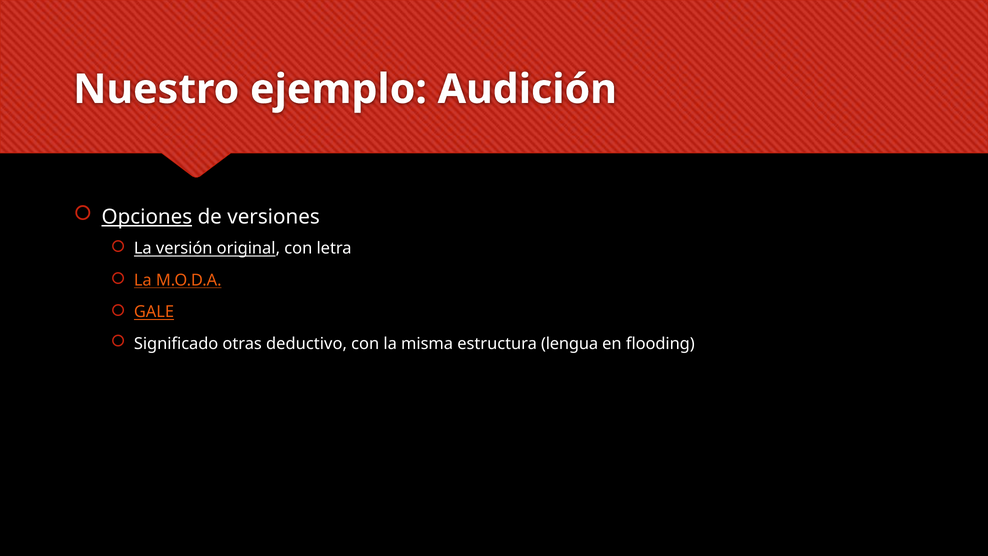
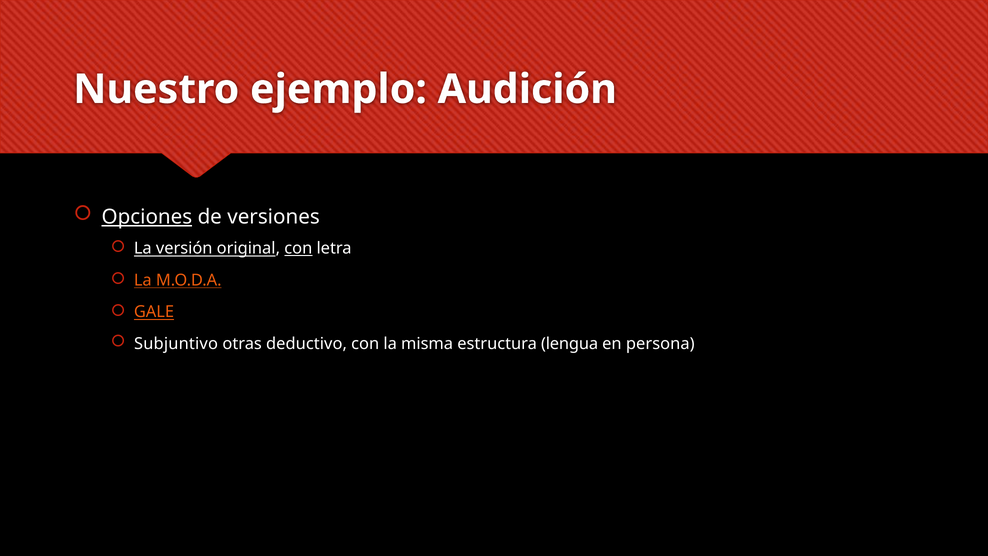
con underline: none -> present (298, 248)
Significado: Significado -> Subjuntivo (176, 344)
flooding: flooding -> persona (660, 344)
